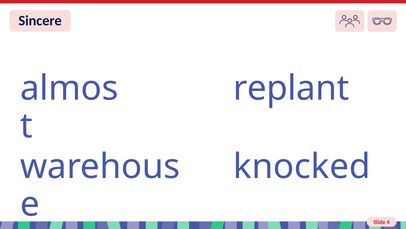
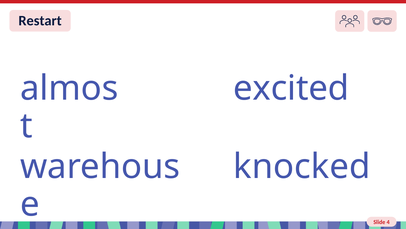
Sincere: Sincere -> Restart (40, 21)
replant: replant -> excited (291, 88)
